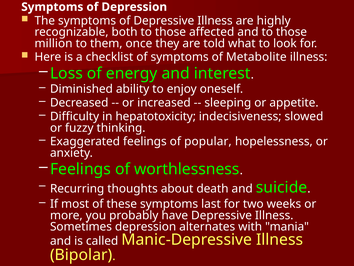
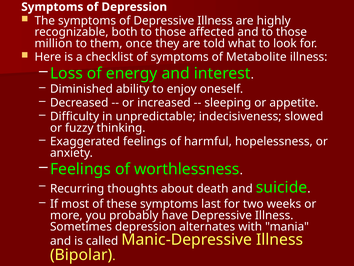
hepatotoxicity: hepatotoxicity -> unpredictable (156, 116)
popular: popular -> harmful (208, 141)
